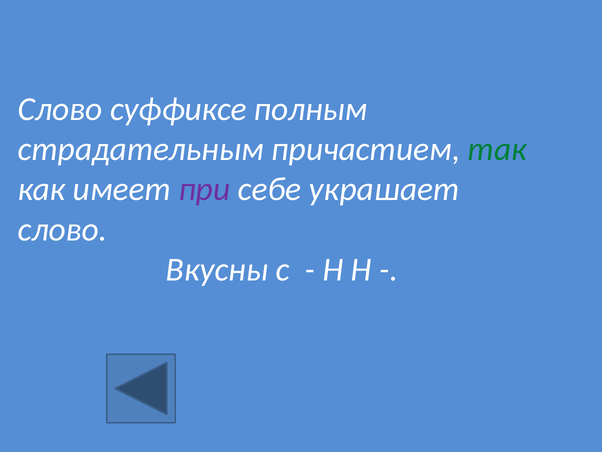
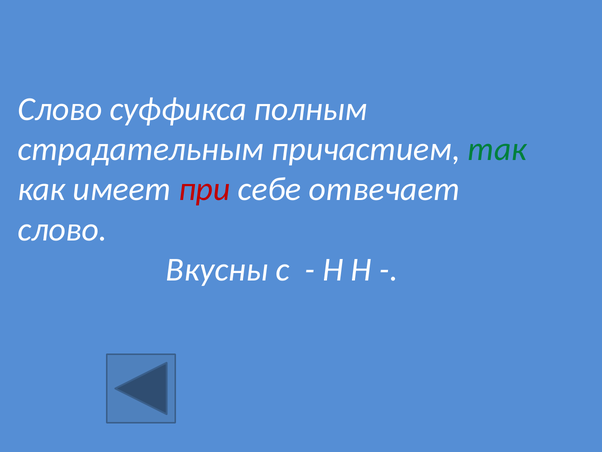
суффиксе: суффиксе -> суффикса (178, 109)
при colour: purple -> red (204, 189)
украшает: украшает -> отвечает (384, 189)
